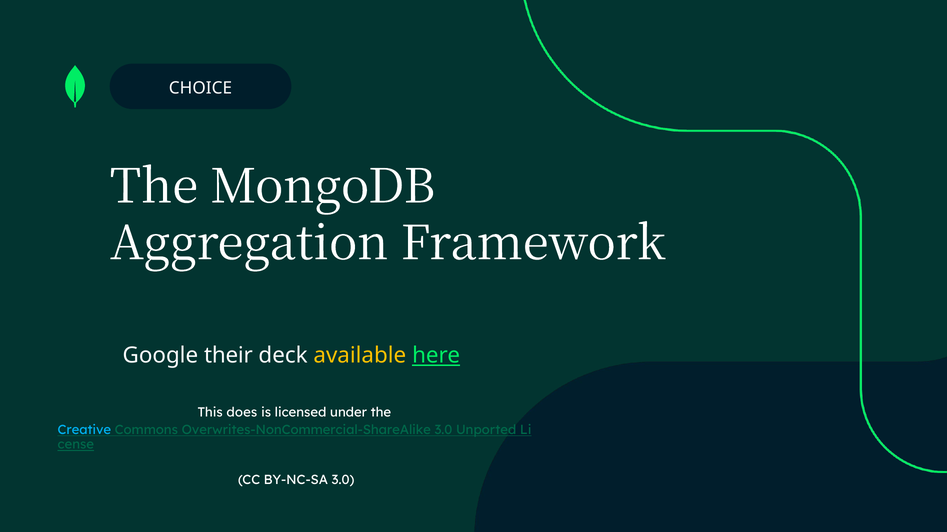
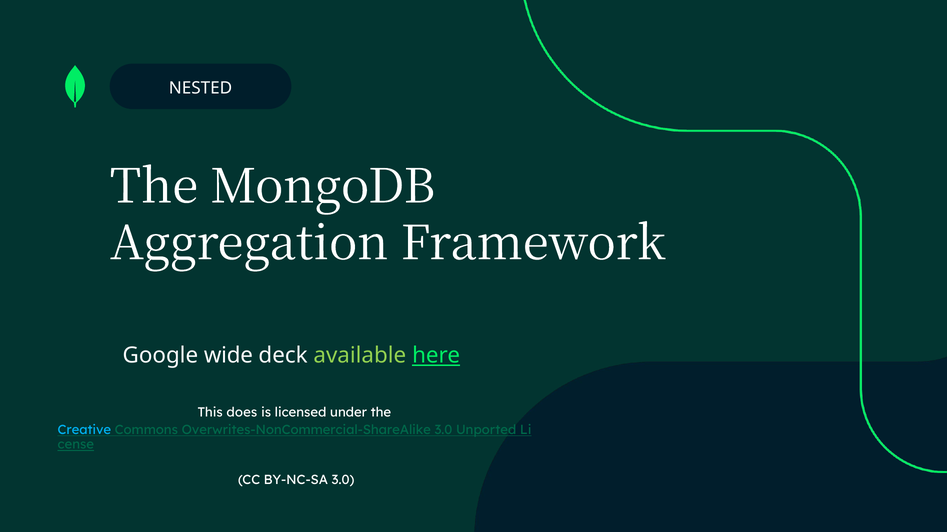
CHOICE: CHOICE -> NESTED (201, 88)
their: their -> wide (228, 356)
available colour: yellow -> light green (360, 356)
